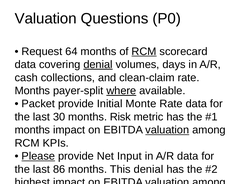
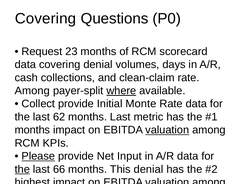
Valuation: Valuation -> Covering (46, 19)
64: 64 -> 23 (71, 52)
RCM underline: present -> none (144, 52)
denial underline: present -> none (98, 65)
Months: Months -> Among (32, 91)
Packet: Packet -> Collect (38, 104)
30: 30 -> 62 (59, 117)
months Risk: Risk -> Last (120, 117)
the underline: none -> present (22, 170)
86: 86 -> 66 (59, 170)
